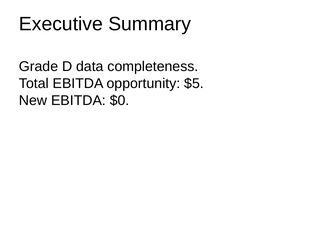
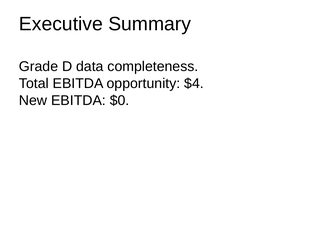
$5: $5 -> $4 (194, 83)
